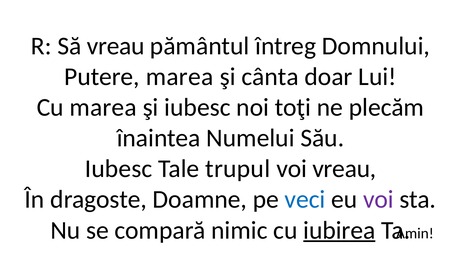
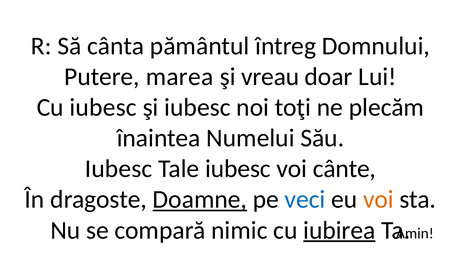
Să vreau: vreau -> cânta (116, 46)
cânta: cânta -> vreau (270, 77)
Cu marea: marea -> iubesc (103, 108)
Tale trupul: trupul -> iubesc (238, 169)
voi vreau: vreau -> cânte (344, 169)
Doamne underline: none -> present (200, 200)
voi colour: purple -> orange (378, 200)
